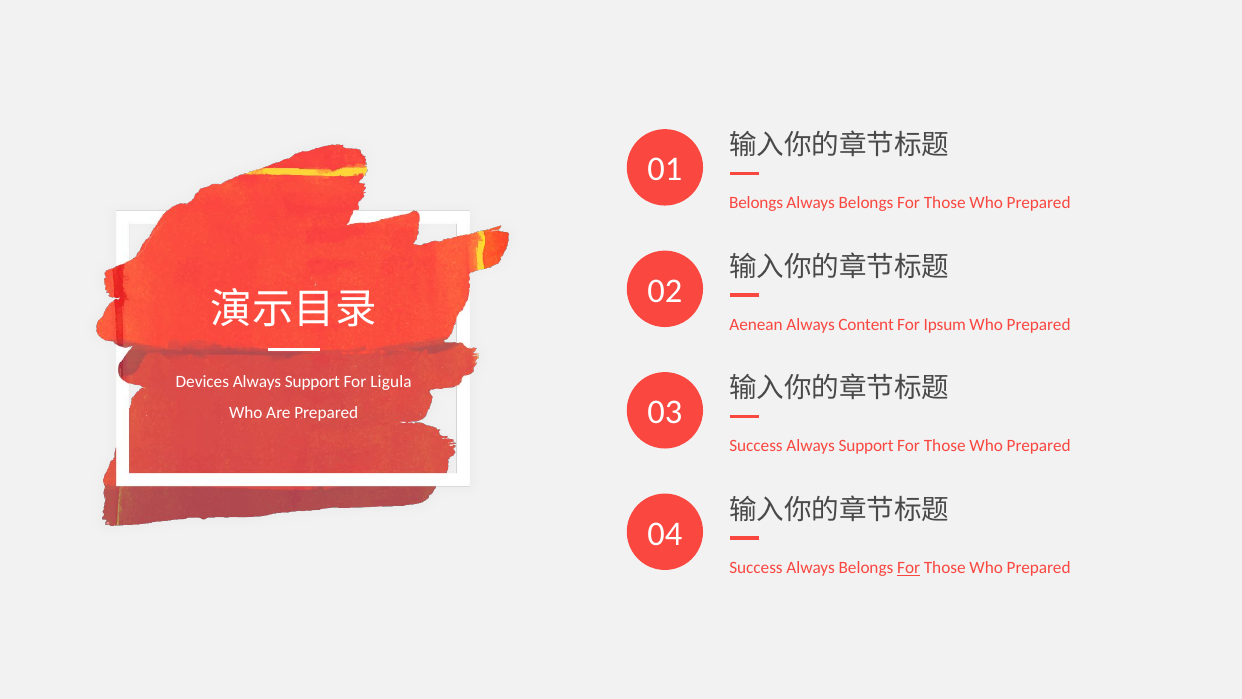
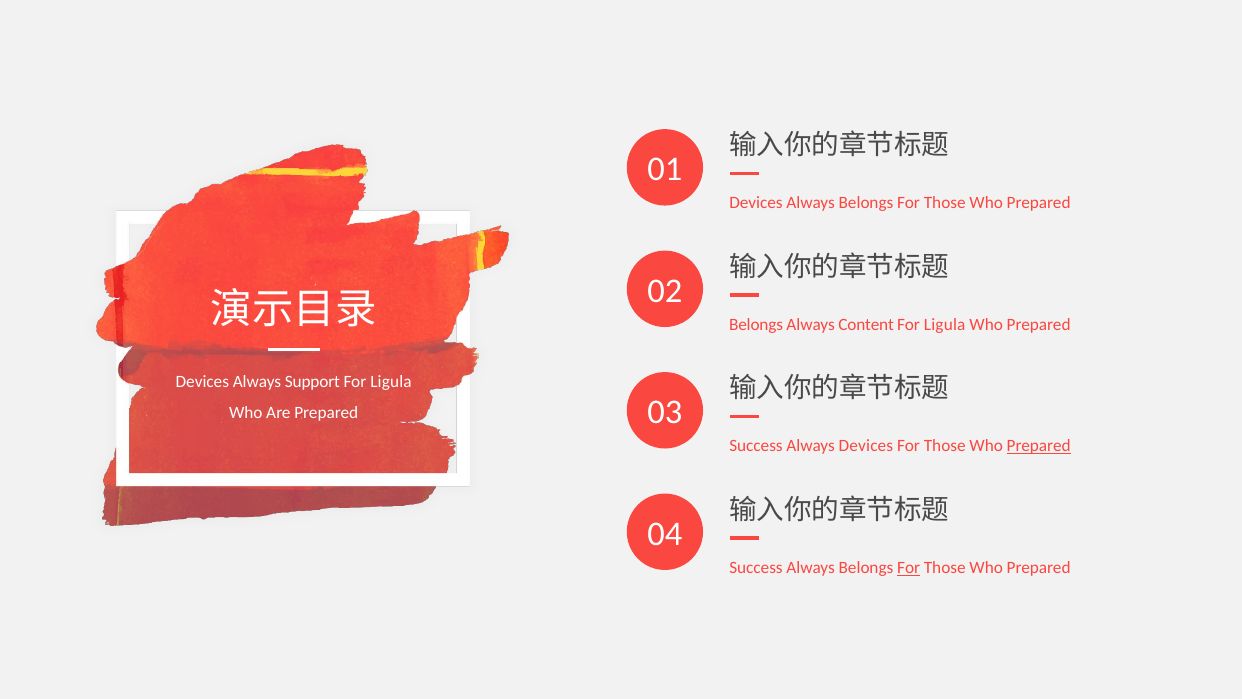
Belongs: Belongs -> Devices (756, 203)
Aenean: Aenean -> Belongs (756, 325)
Ipsum: Ipsum -> Ligula (945, 325)
Success Always Support: Support -> Devices (866, 446)
Prepared underline: none -> present (1039, 446)
